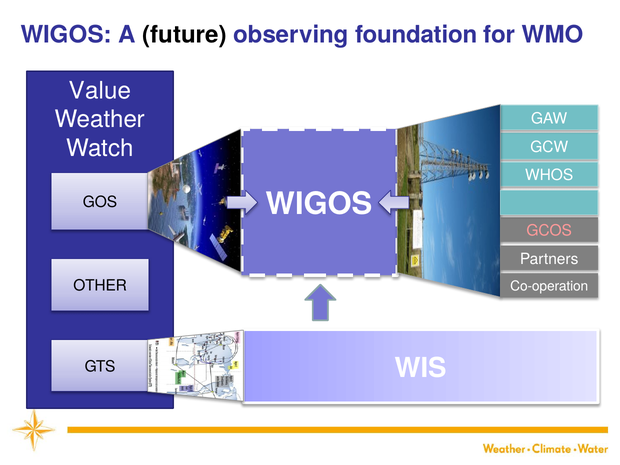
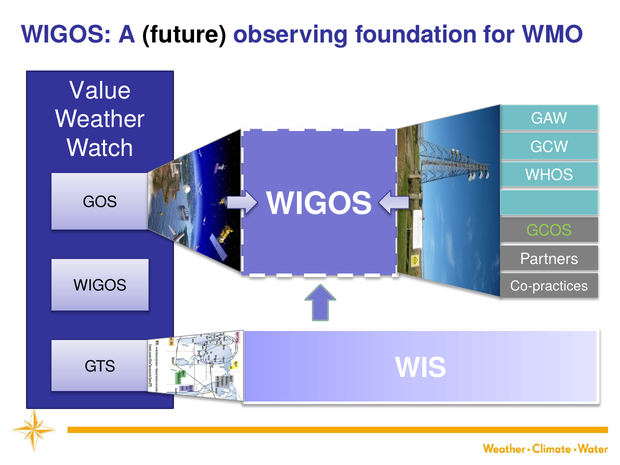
GCOS colour: pink -> light green (549, 231)
OTHER: OTHER -> WIGOS (100, 286)
Co-operation: Co-operation -> Co-practices (549, 286)
